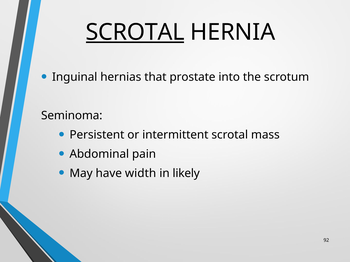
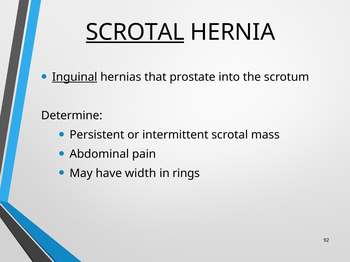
Inguinal underline: none -> present (75, 77)
Seminoma: Seminoma -> Determine (72, 116)
likely: likely -> rings (186, 174)
